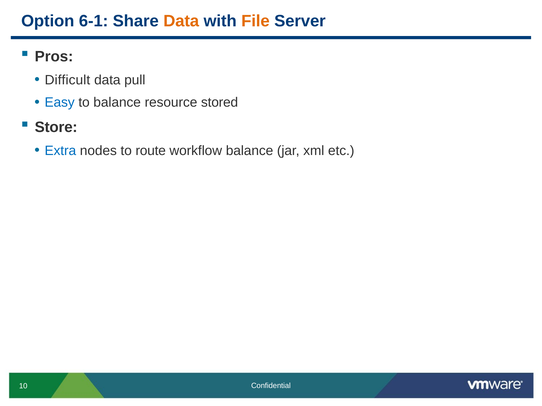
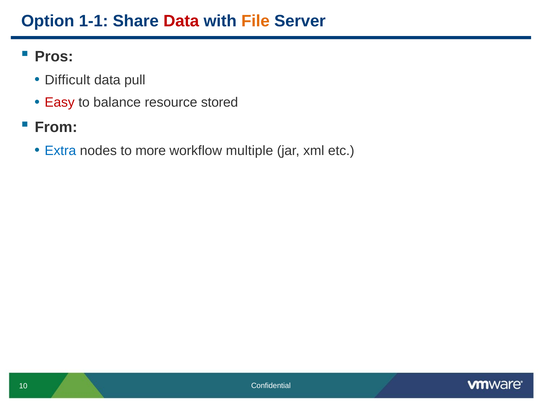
6-1: 6-1 -> 1-1 (94, 21)
Data colour: orange -> red (181, 21)
Easy colour: blue -> red (60, 103)
Store: Store -> From (56, 127)
route: route -> more (151, 151)
workflow balance: balance -> multiple (250, 151)
